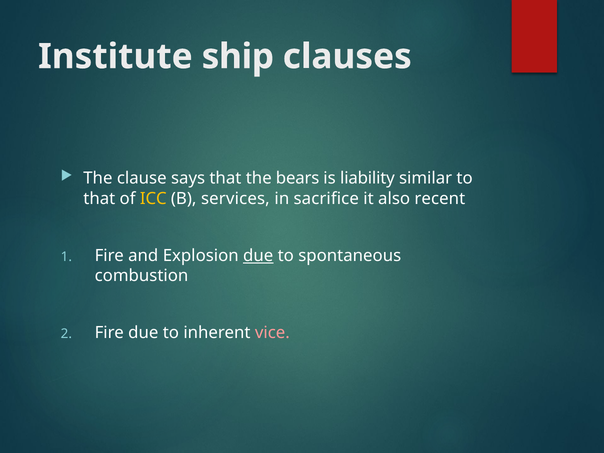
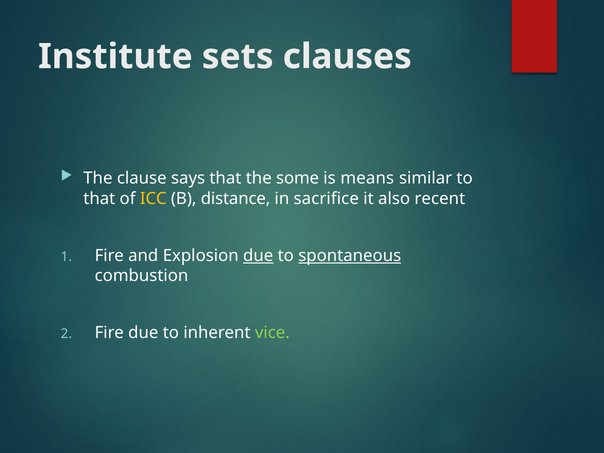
ship: ship -> sets (238, 57)
bears: bears -> some (298, 178)
liability: liability -> means (367, 178)
services: services -> distance (236, 199)
spontaneous underline: none -> present (350, 256)
vice colour: pink -> light green (272, 333)
